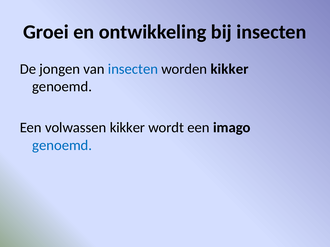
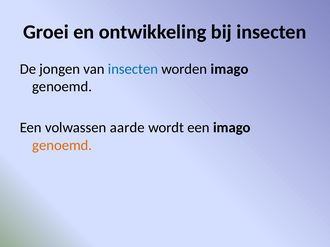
worden kikker: kikker -> imago (230, 69)
volwassen kikker: kikker -> aarde (127, 128)
genoemd colour: blue -> orange (62, 146)
